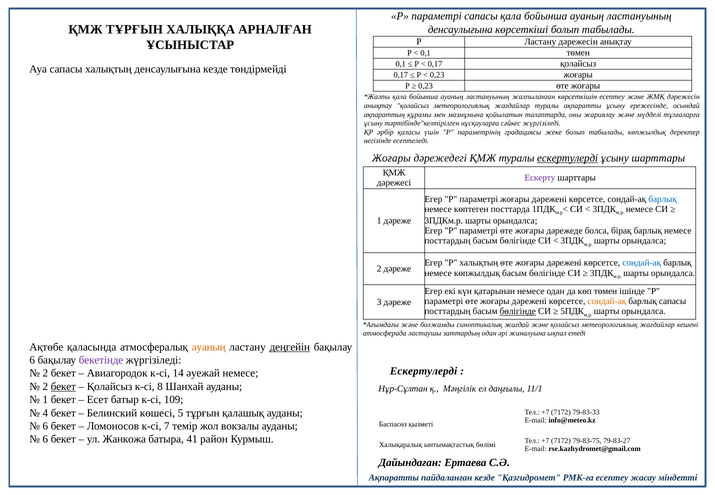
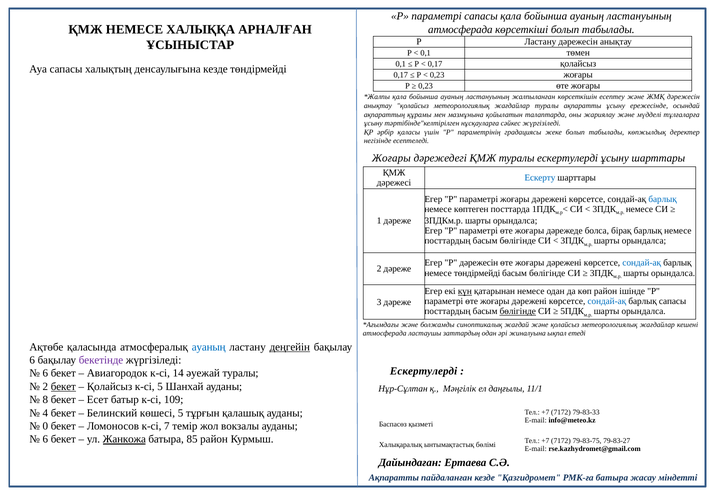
ҚМЖ ТҰРҒЫН: ТҰРҒЫН -> НЕМЕСЕ (134, 30)
денсаулығына: денсаулығына -> атмосферада (460, 29)
ескертулерді underline: present -> none (568, 158)
Ескерту colour: purple -> blue (540, 178)
Р халықтың: халықтың -> дәрежесін (479, 263)
немесе көпжылдық: көпжылдық -> төндірмейді (477, 273)
күн underline: none -> present (465, 291)
көп төмен: төмен -> район (606, 291)
сондай-ақ colour: orange -> blue (607, 301)
ауаның colour: orange -> blue (209, 347)
2: 2 -> 6 (45, 373)
әуежай немесе: немесе -> туралы (241, 373)
к-сі 8: 8 -> 5 (160, 386)
1: 1 -> 8 (45, 400)
6: 6 -> 0 (45, 426)
Жанкожа underline: none -> present (124, 439)
41: 41 -> 85 (192, 439)
РМК-ға есептеу: есептеу -> батыра (612, 478)
